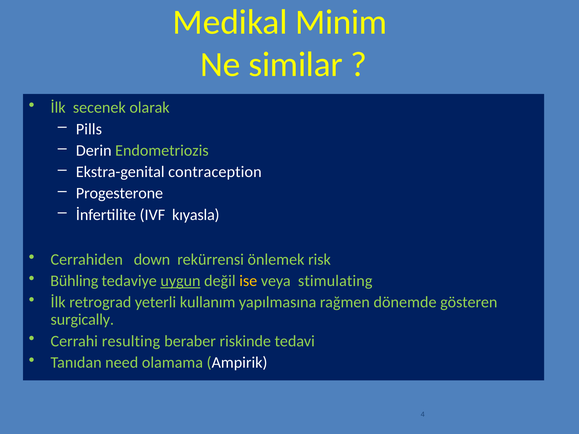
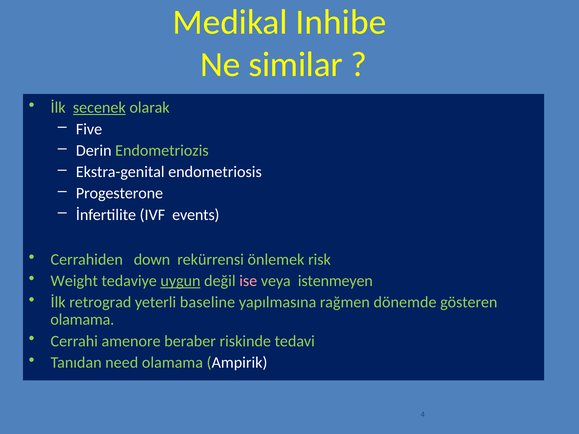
Minim: Minim -> Inhibe (341, 22)
secenek underline: none -> present (99, 108)
Pills: Pills -> Five (89, 129)
contraception: contraception -> endometriosis (215, 172)
kıyasla: kıyasla -> events (196, 215)
Bühling: Bühling -> Weight (74, 281)
ise colour: yellow -> pink (248, 281)
stimulating: stimulating -> istenmeyen (335, 281)
kullanım: kullanım -> baseline (208, 302)
surgically: surgically -> olamama (82, 320)
resulting: resulting -> amenore (131, 341)
